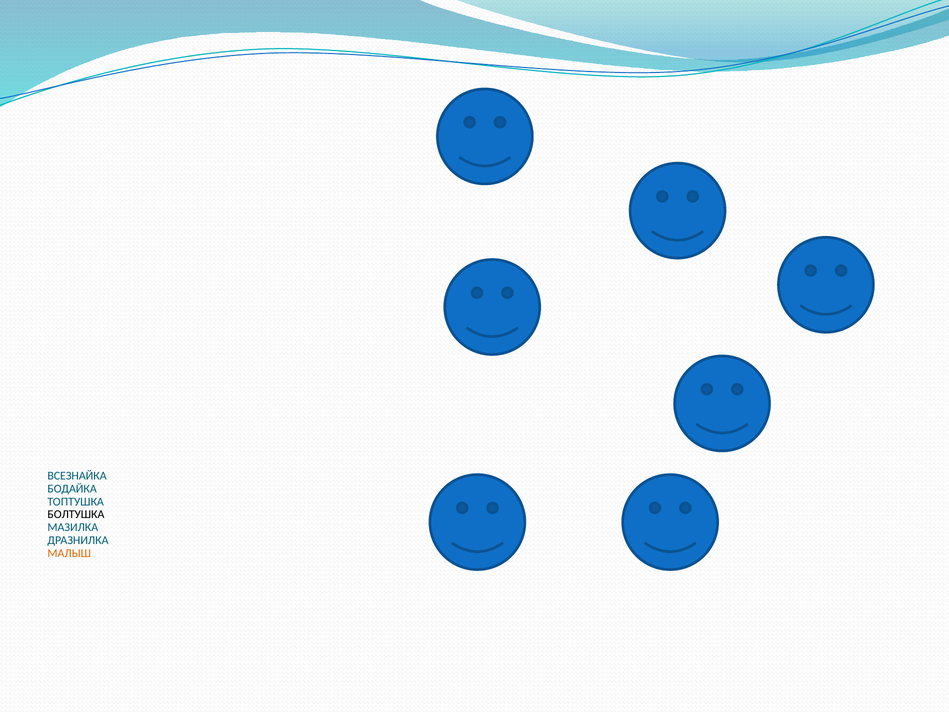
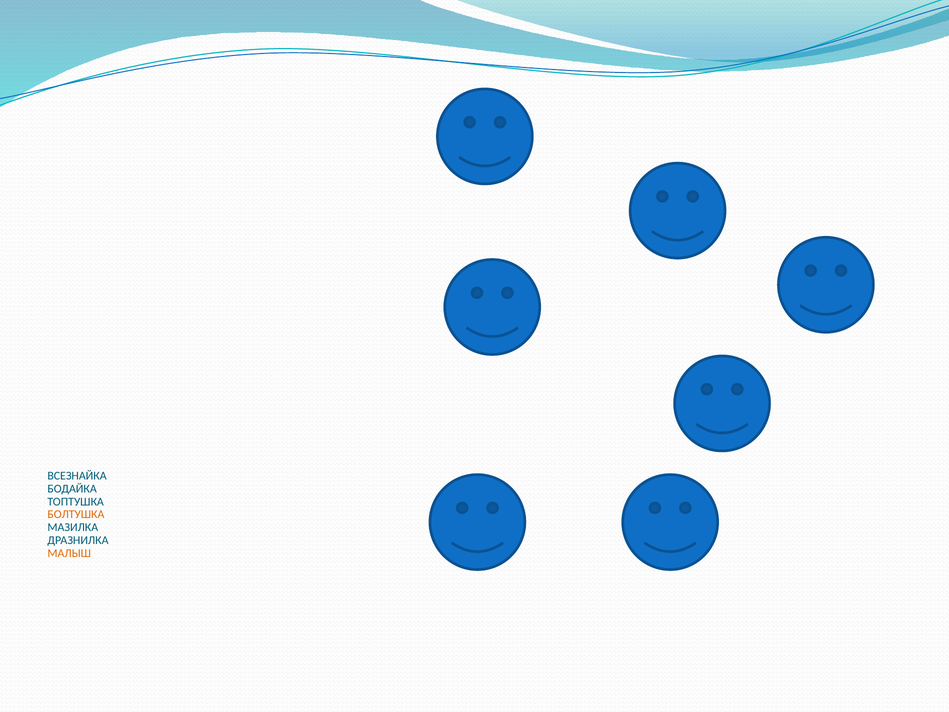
БОЛТУШКА colour: black -> orange (76, 514)
